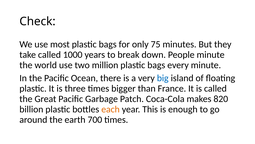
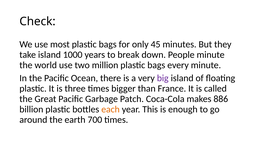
75: 75 -> 45 (156, 44)
take called: called -> island (49, 55)
big colour: blue -> purple (163, 78)
820: 820 -> 886 (221, 99)
